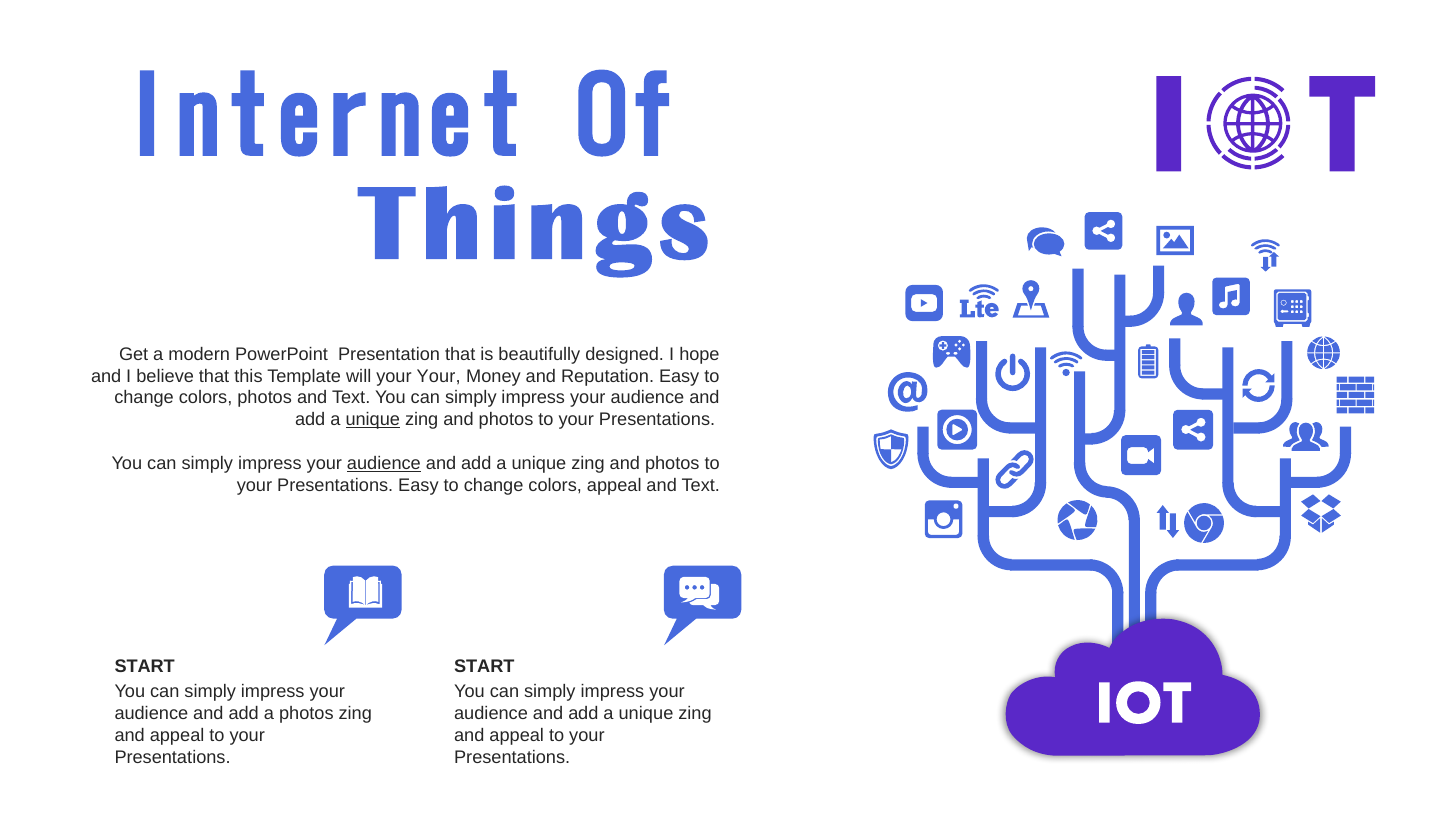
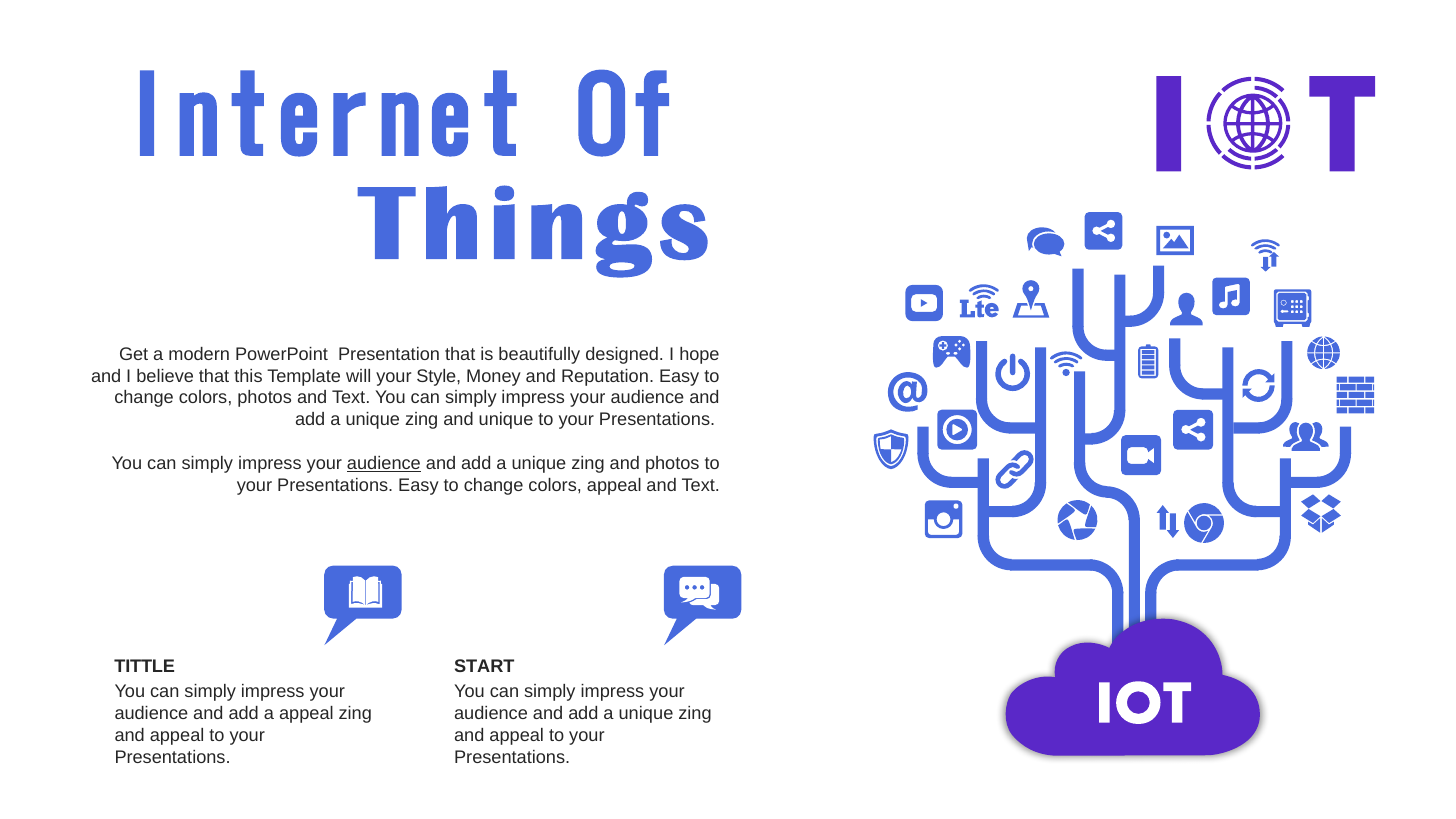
your Your: Your -> Style (439, 376)
unique underline: present -> none (373, 420)
photos: photos -> unique (506, 420)
START: START -> TITTLE (145, 666)
a photos: photos -> appeal (306, 713)
